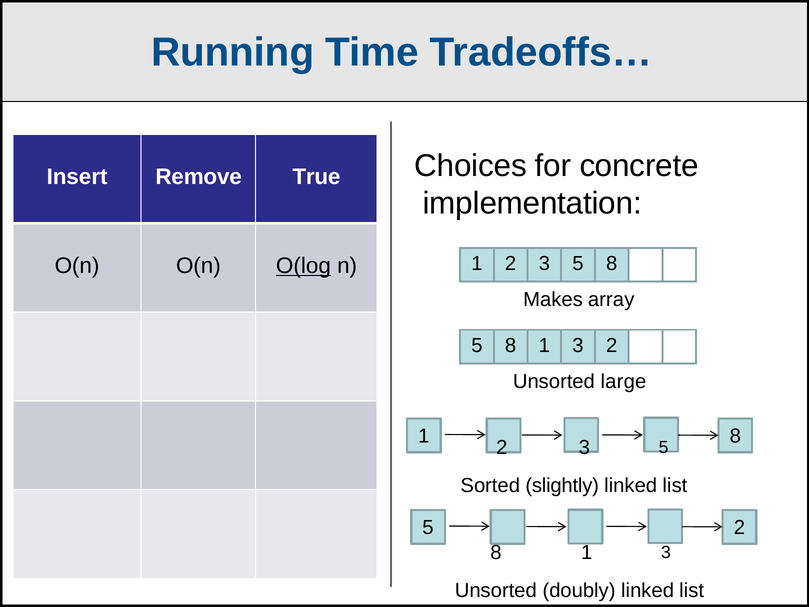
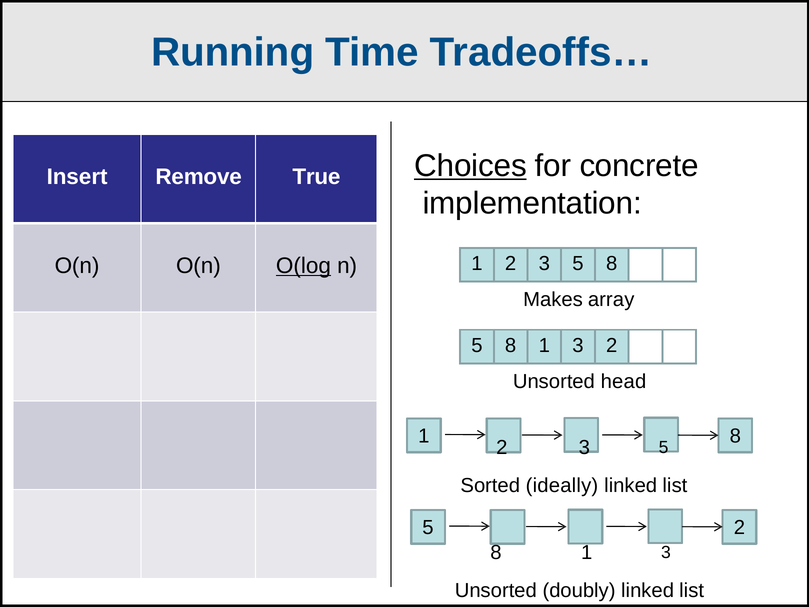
Choices underline: none -> present (471, 166)
large: large -> head (623, 381)
slightly: slightly -> ideally (562, 485)
